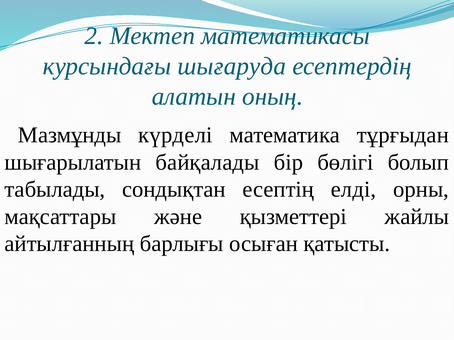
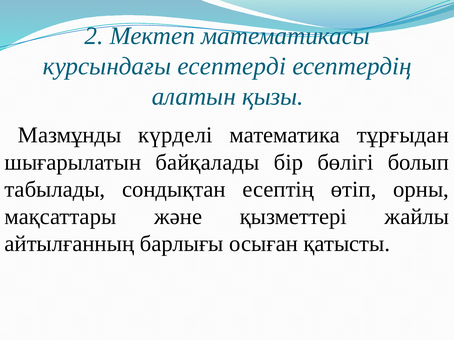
шығаруда: шығаруда -> есептерді (232, 66)
оның: оның -> қызы (273, 97)
елді: елді -> өтіп (354, 190)
